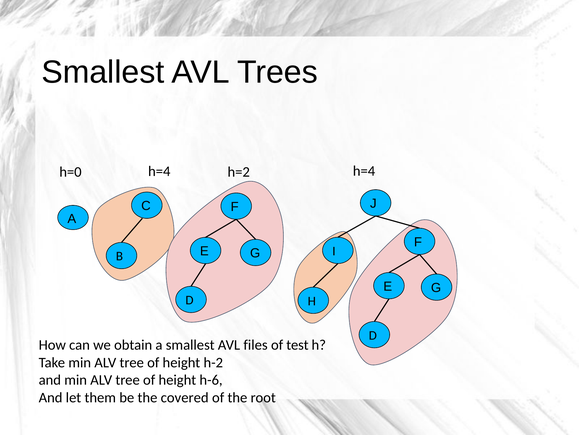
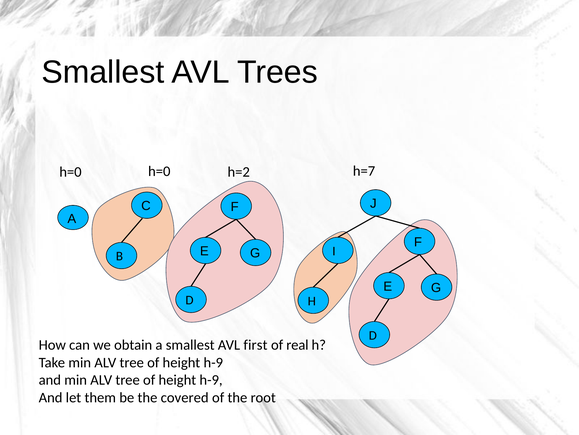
h=4: h=4 -> h=7 (364, 171)
h=0 h=4: h=4 -> h=0 (159, 171)
files: files -> first (256, 344)
test: test -> real (297, 344)
h-2: h-2 -> h-9 (213, 362)
h-6: h-6 -> h-9 (211, 379)
